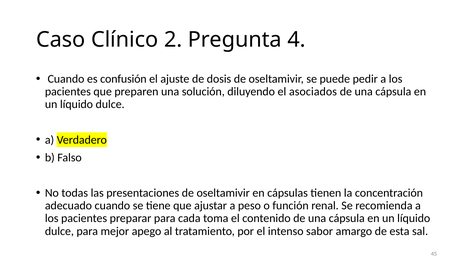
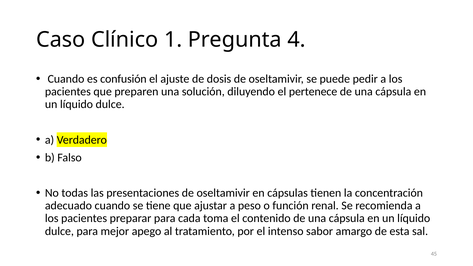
2: 2 -> 1 (173, 40)
asociados: asociados -> pertenece (313, 92)
